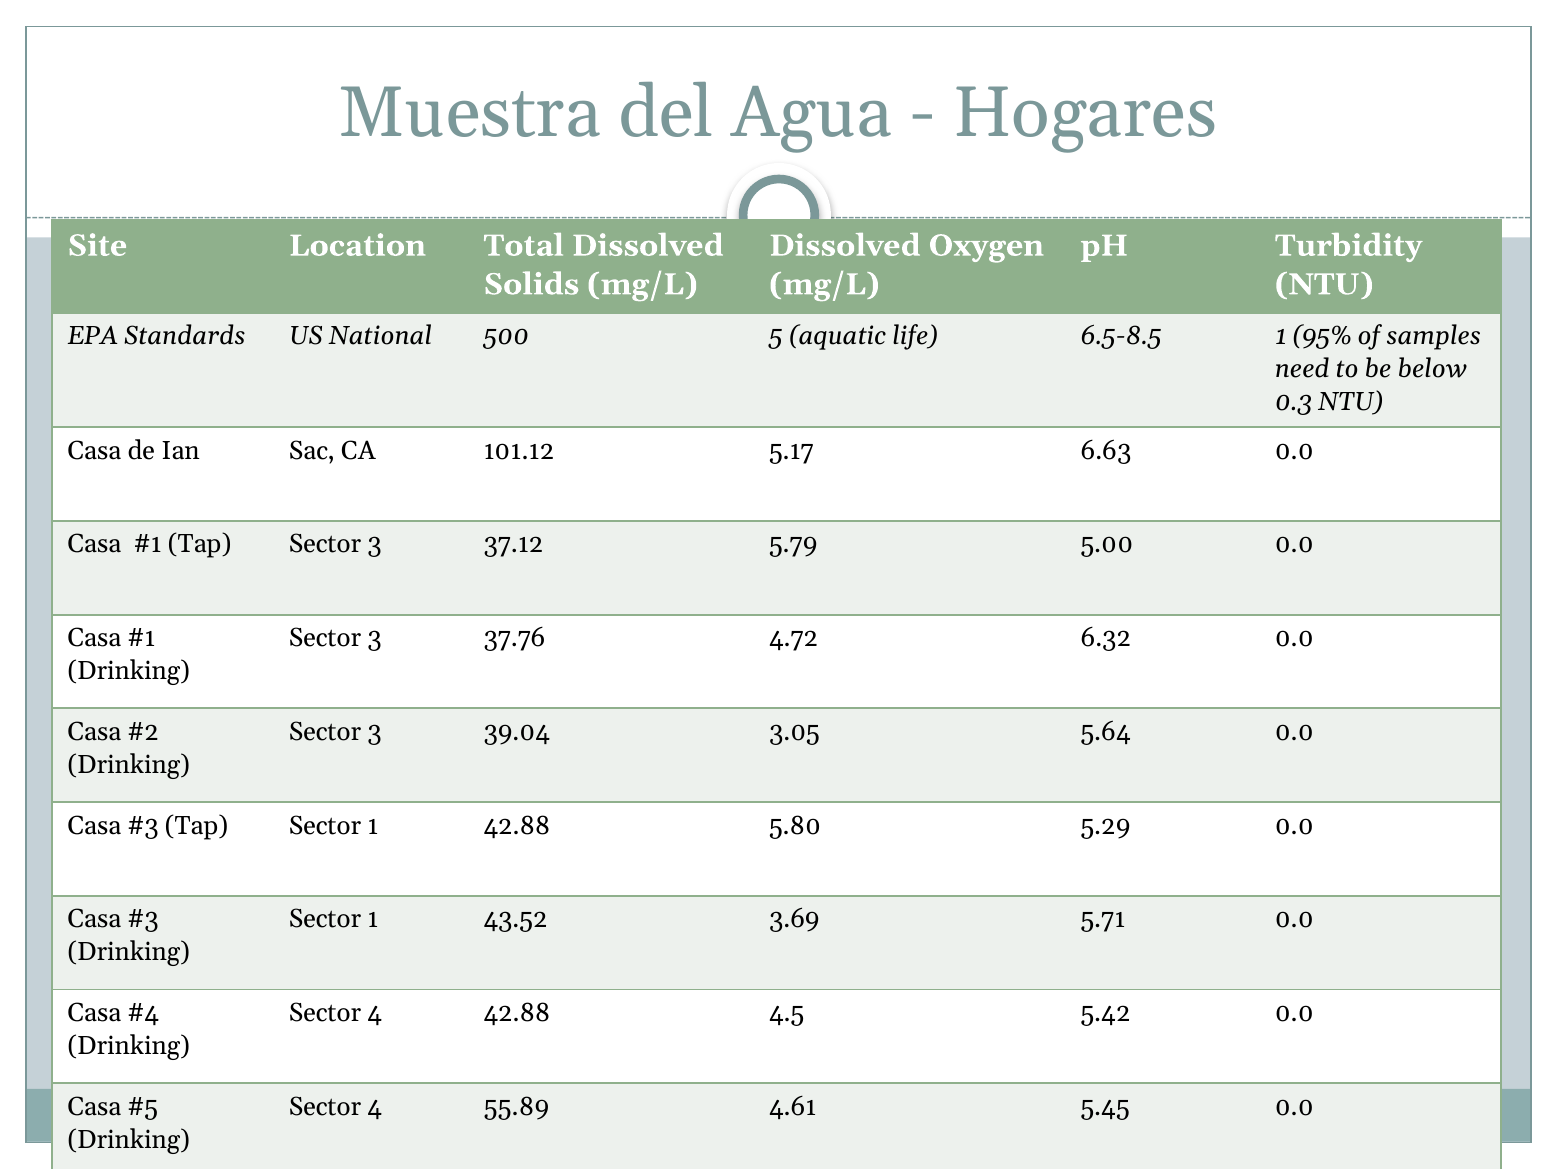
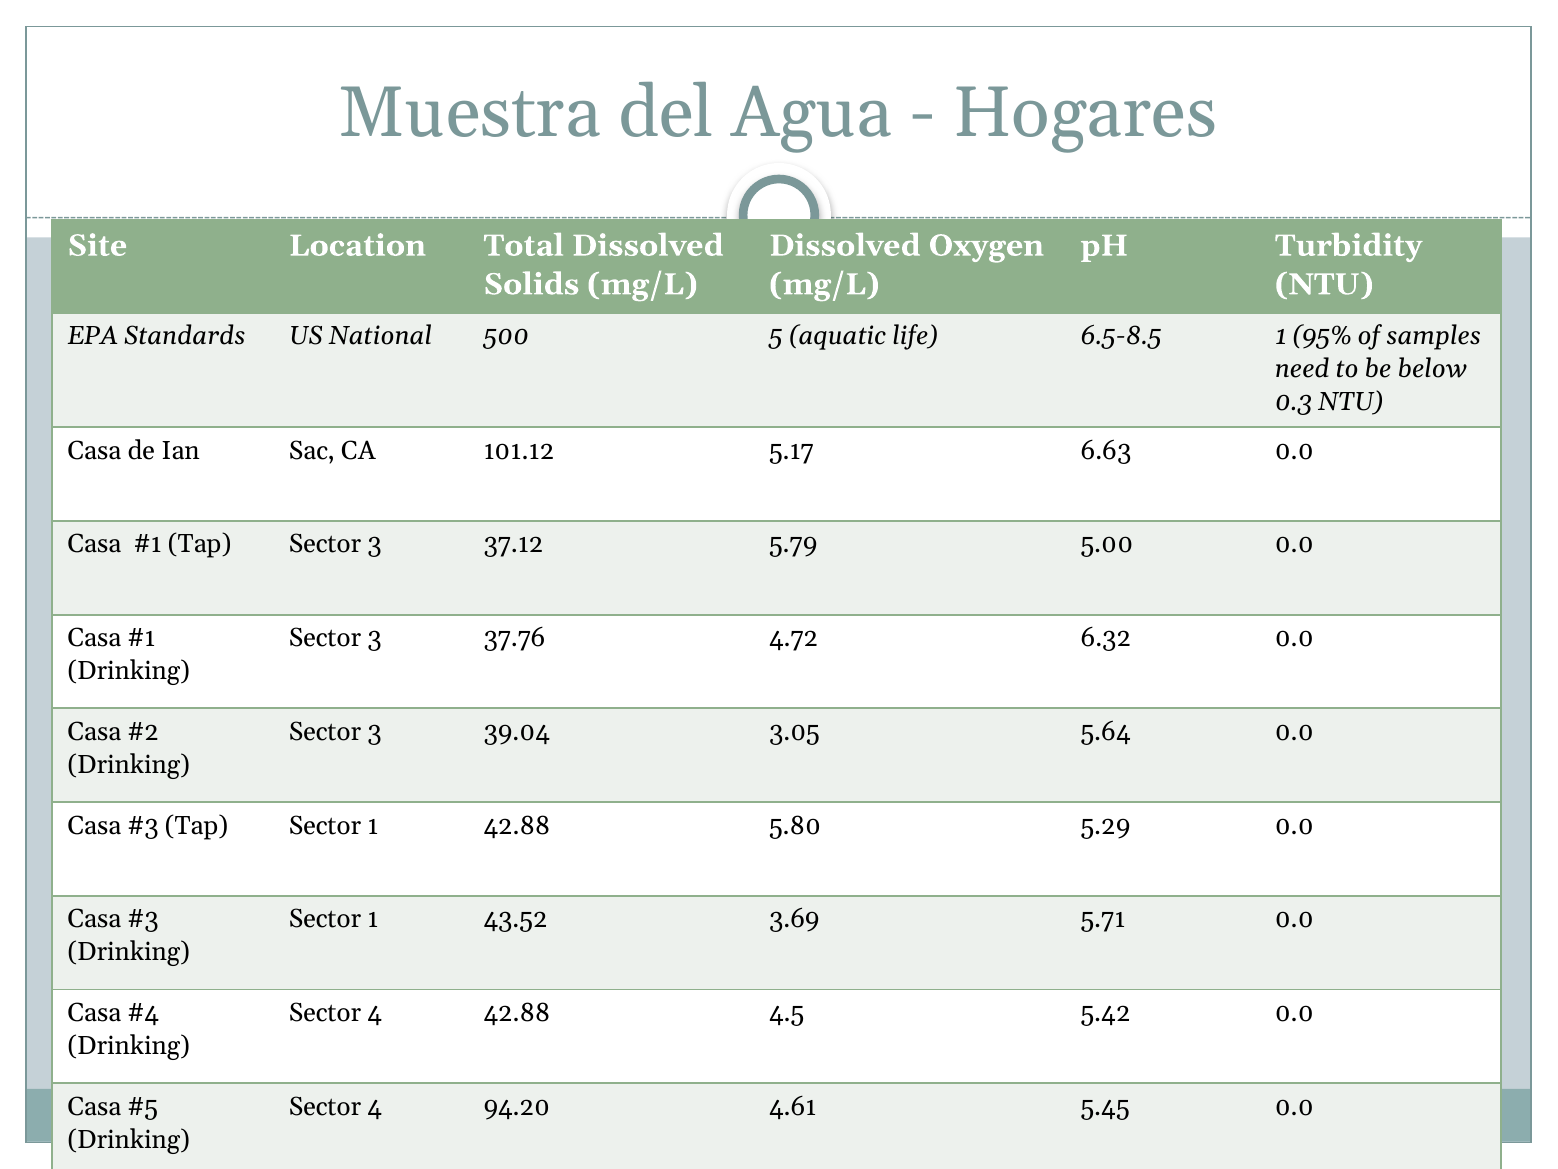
55.89: 55.89 -> 94.20 (517, 1106)
